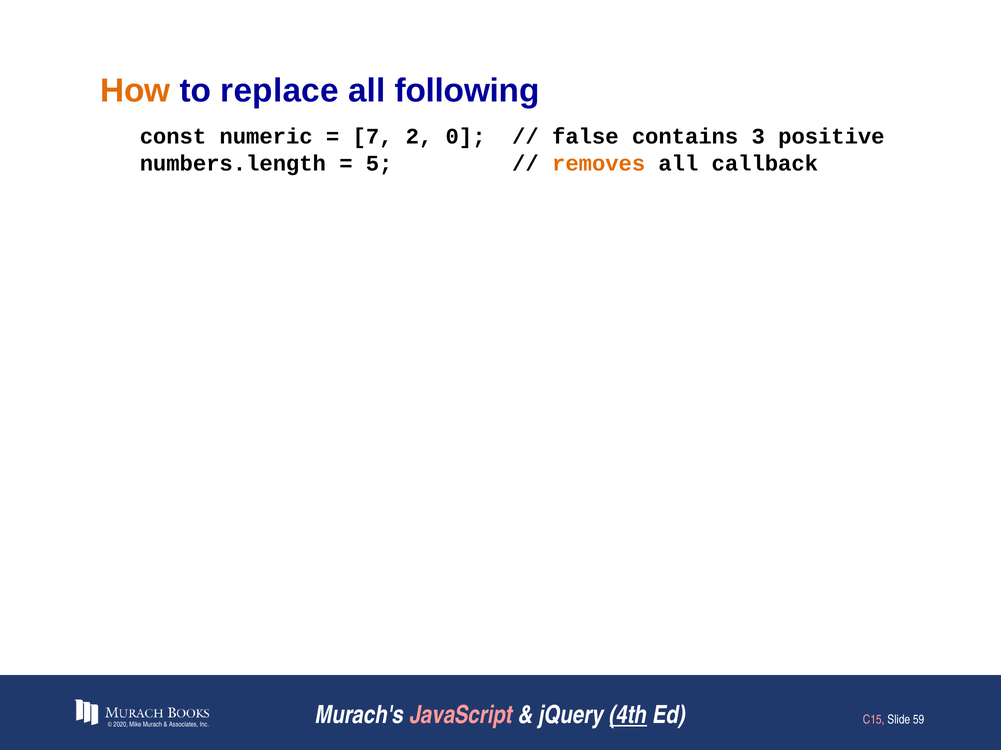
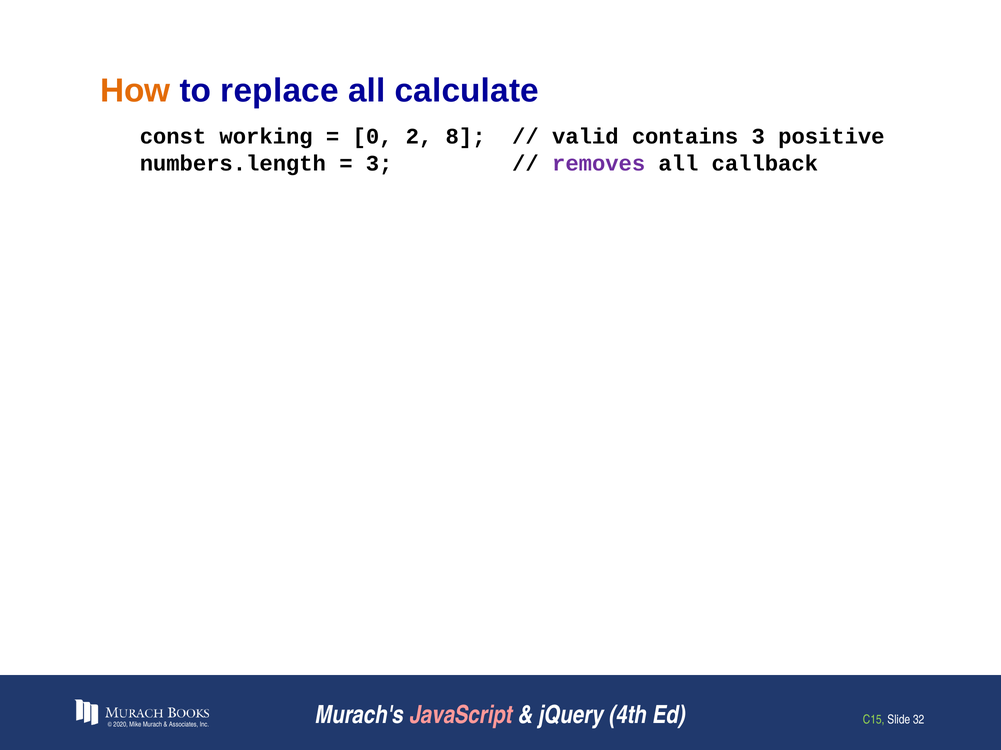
following: following -> calculate (467, 91)
numeric: numeric -> working (266, 137)
7: 7 -> 0 (373, 137)
0: 0 -> 8 (466, 137)
false: false -> valid (585, 137)
5: 5 -> 3 (379, 163)
removes colour: orange -> purple (599, 163)
4th underline: present -> none (628, 716)
C15 colour: pink -> light green (874, 720)
59: 59 -> 32 (919, 720)
